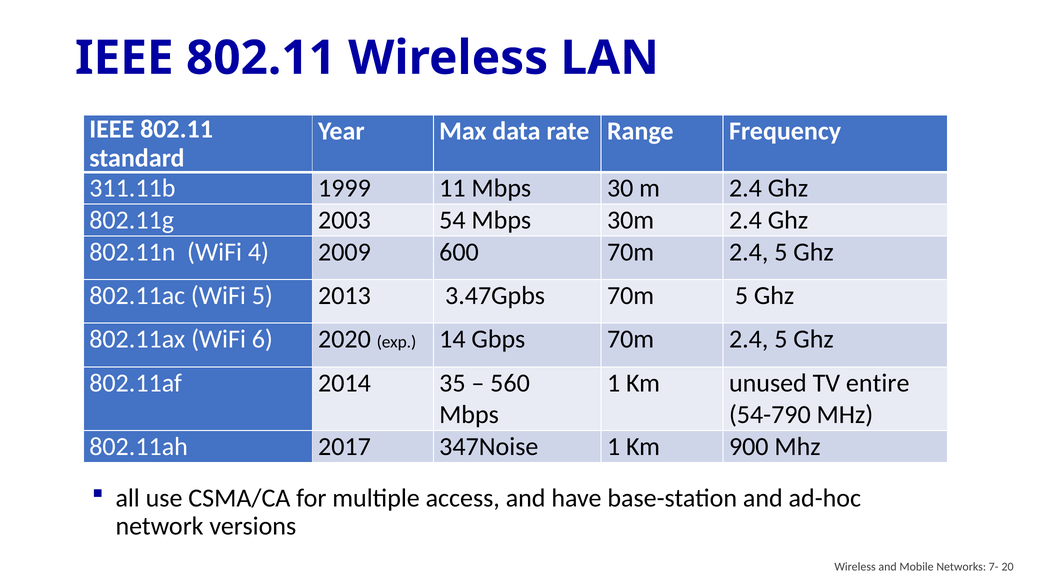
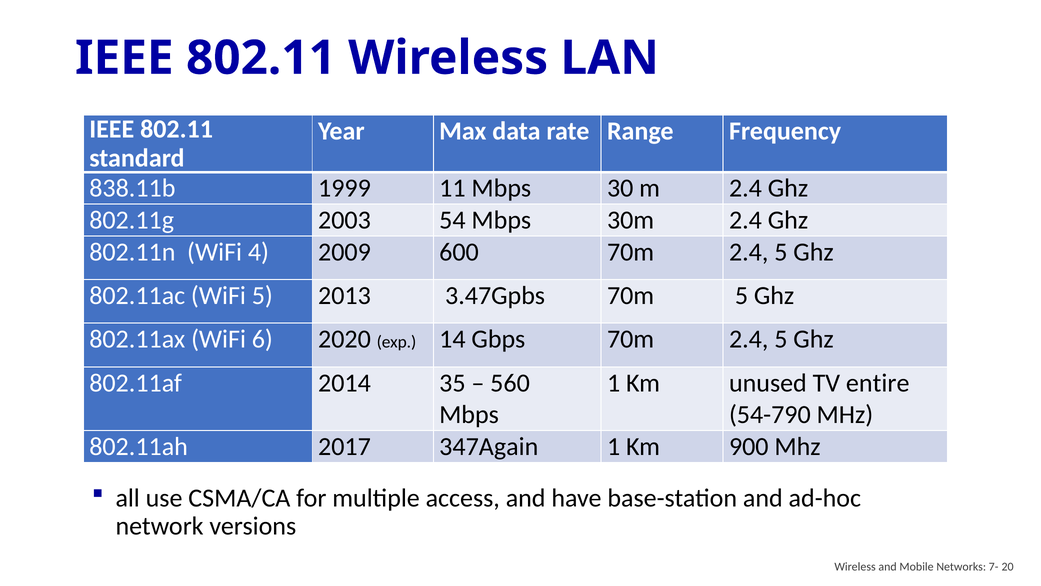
311.11b: 311.11b -> 838.11b (132, 188)
347Noise: 347Noise -> 347Again (489, 446)
